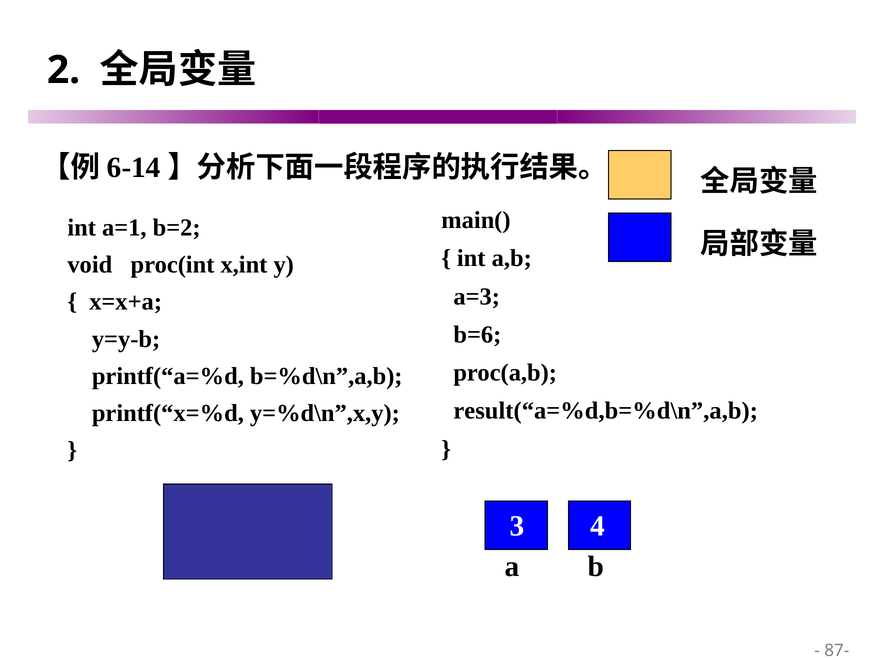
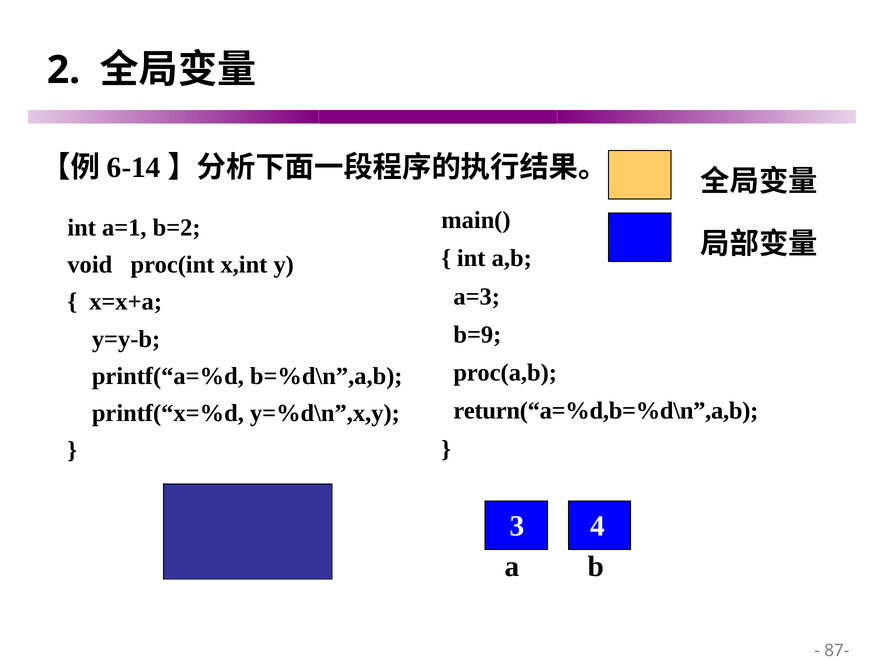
b=6: b=6 -> b=9 (477, 335)
result(“a=%d,b=%d\n”,a,b: result(“a=%d,b=%d\n”,a,b -> return(“a=%d,b=%d\n”,a,b (606, 411)
